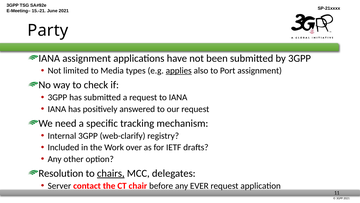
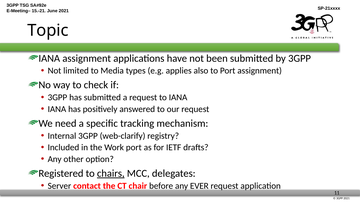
Party: Party -> Topic (48, 30)
applies underline: present -> none (179, 71)
Work over: over -> port (134, 147)
Resolution: Resolution -> Registered (61, 173)
